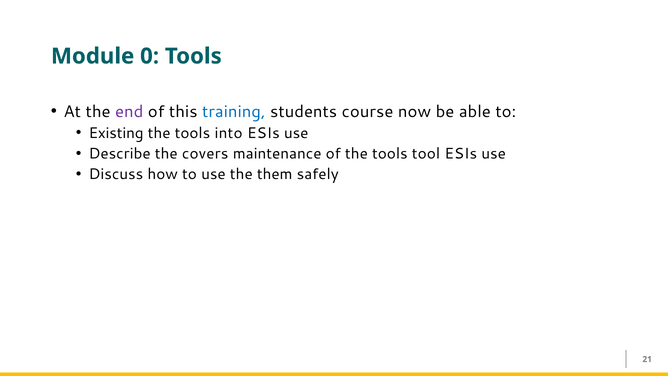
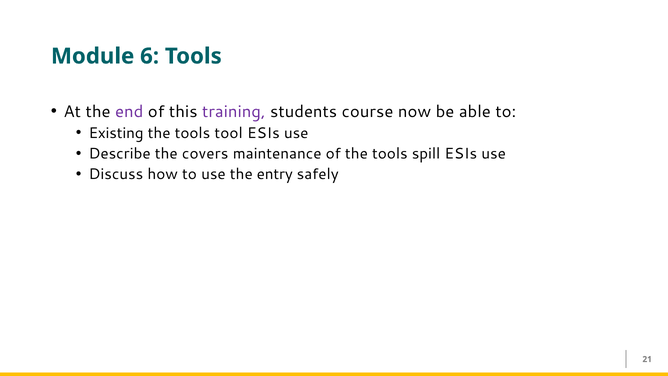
0: 0 -> 6 (150, 56)
training colour: blue -> purple (234, 111)
into: into -> tool (229, 133)
tool: tool -> spill (426, 154)
them: them -> entry (275, 174)
